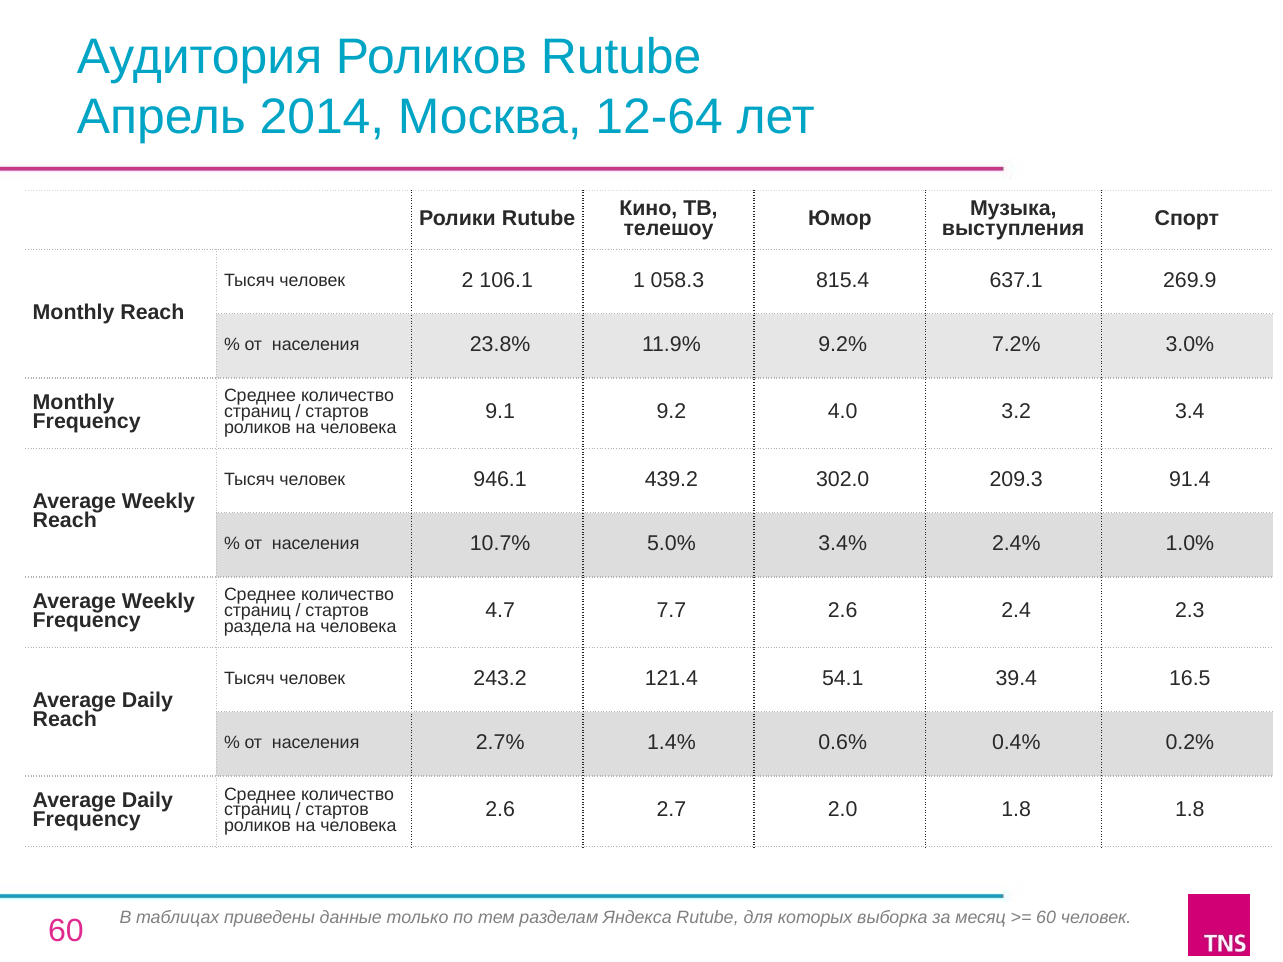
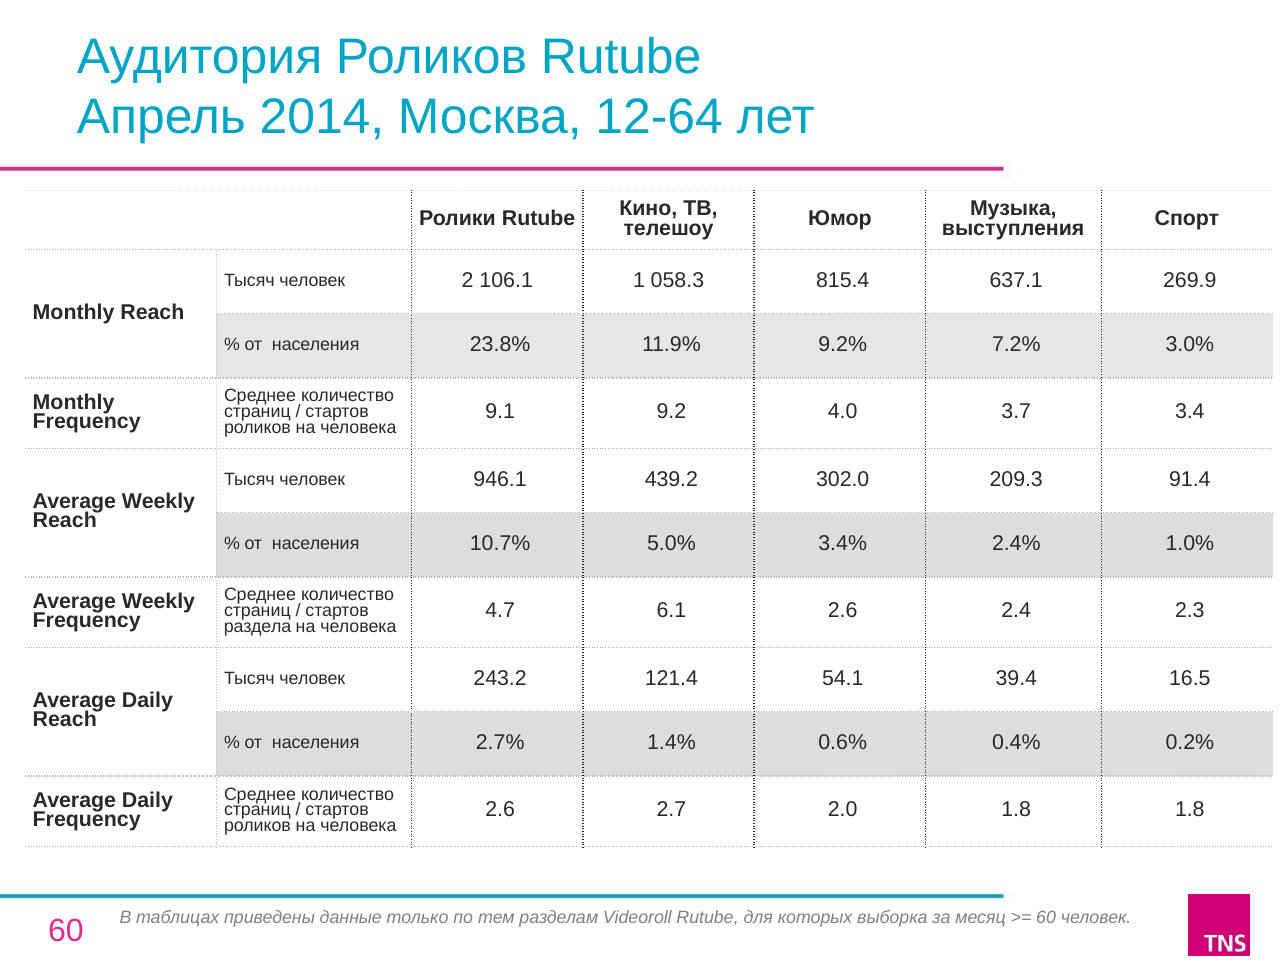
3.2: 3.2 -> 3.7 (1016, 412)
7.7: 7.7 -> 6.1 (671, 611)
Яндекса: Яндекса -> Videoroll (637, 918)
